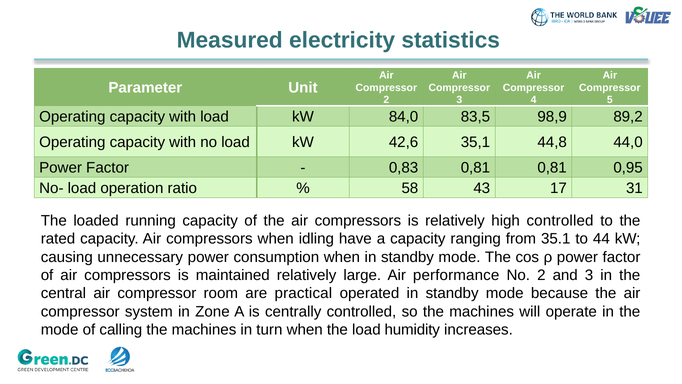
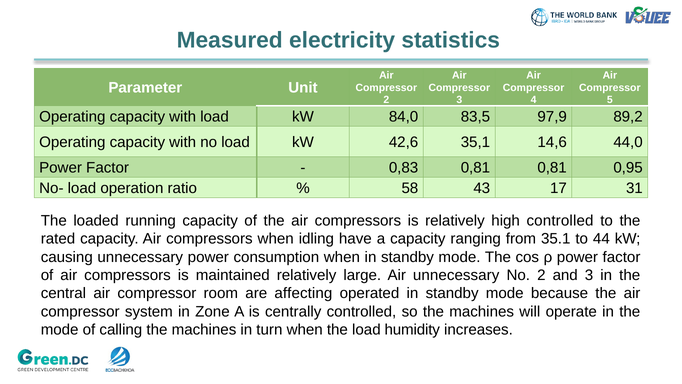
98,9: 98,9 -> 97,9 (552, 117)
44,8: 44,8 -> 14,6 (552, 142)
Air performance: performance -> unnecessary (456, 275)
practical: practical -> affecting (303, 293)
